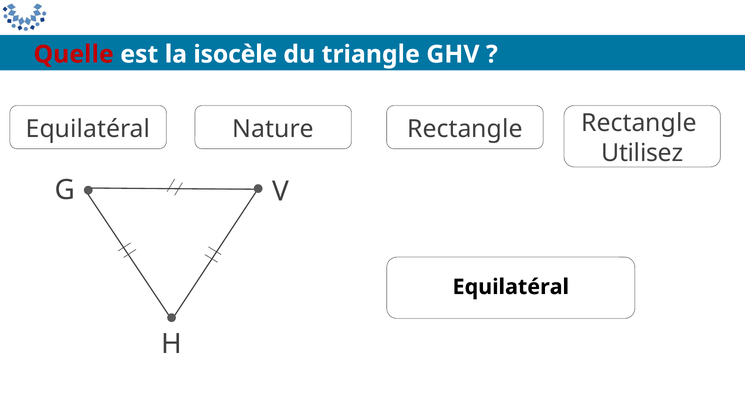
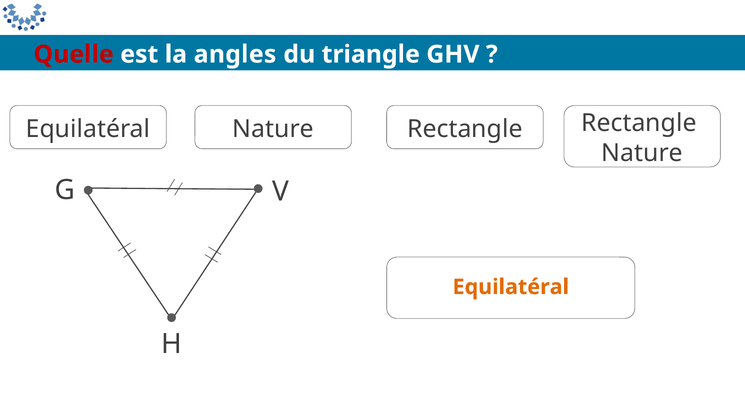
isocèle: isocèle -> angles (235, 54)
Utilisez: Utilisez -> Nature (642, 153)
Equilatéral colour: black -> orange (511, 287)
